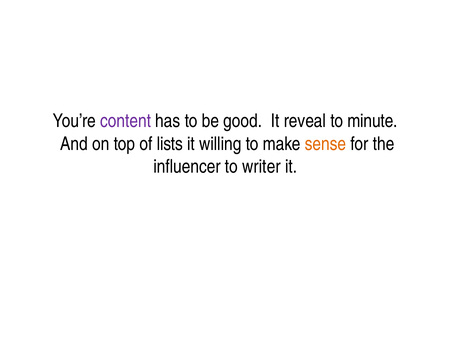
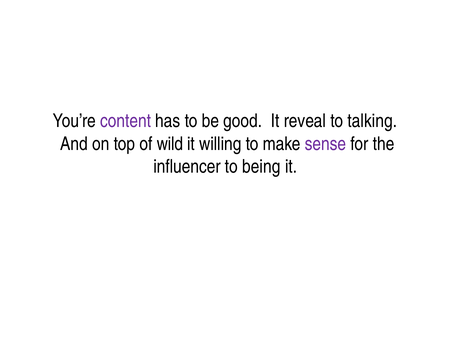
minute: minute -> talking (372, 121)
lists: lists -> wild (170, 144)
sense colour: orange -> purple (326, 144)
writer: writer -> being (261, 167)
